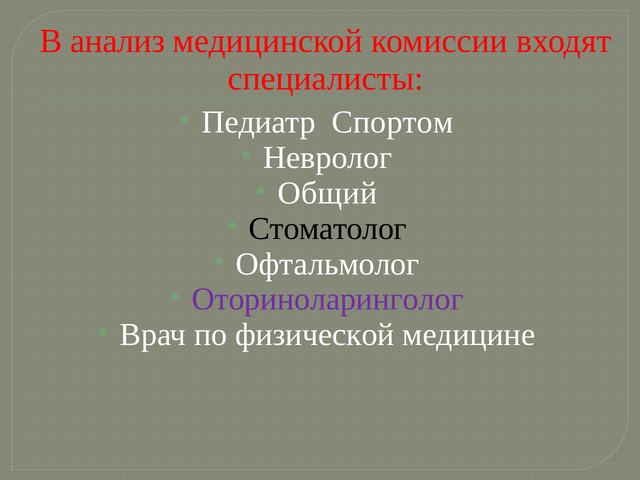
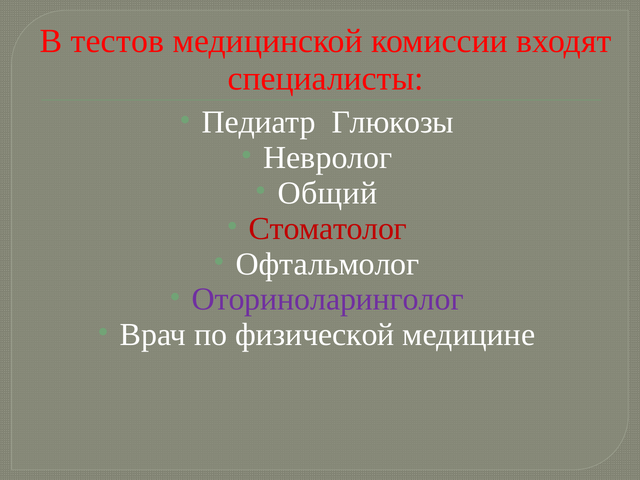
анализ: анализ -> тестов (117, 41)
Спортом: Спортом -> Глюкозы (393, 122)
Стоматолог colour: black -> red (328, 229)
